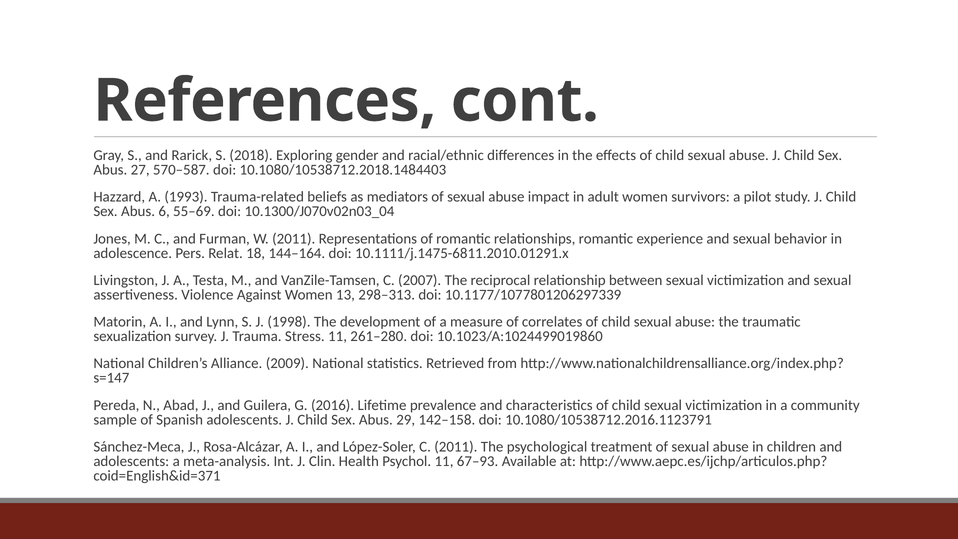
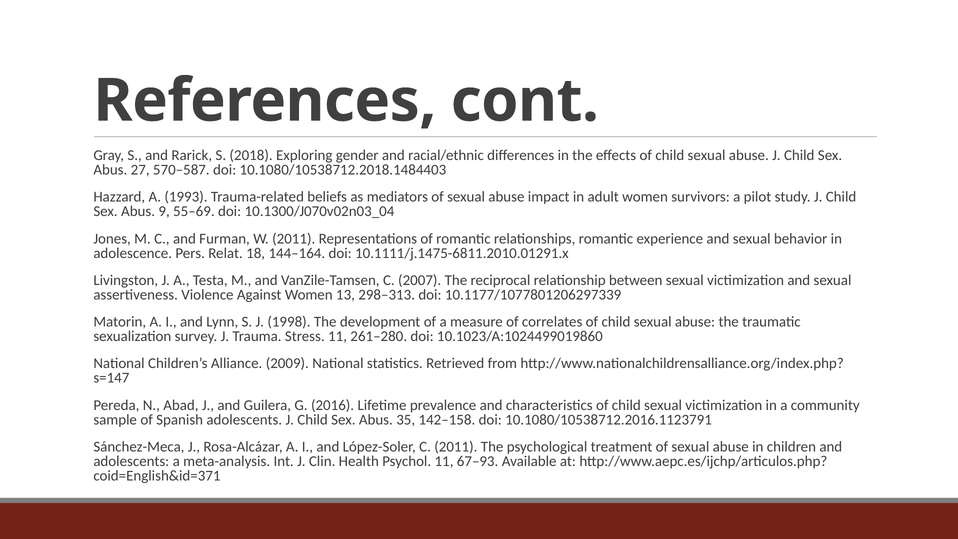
6: 6 -> 9 (164, 211)
29: 29 -> 35 (406, 420)
